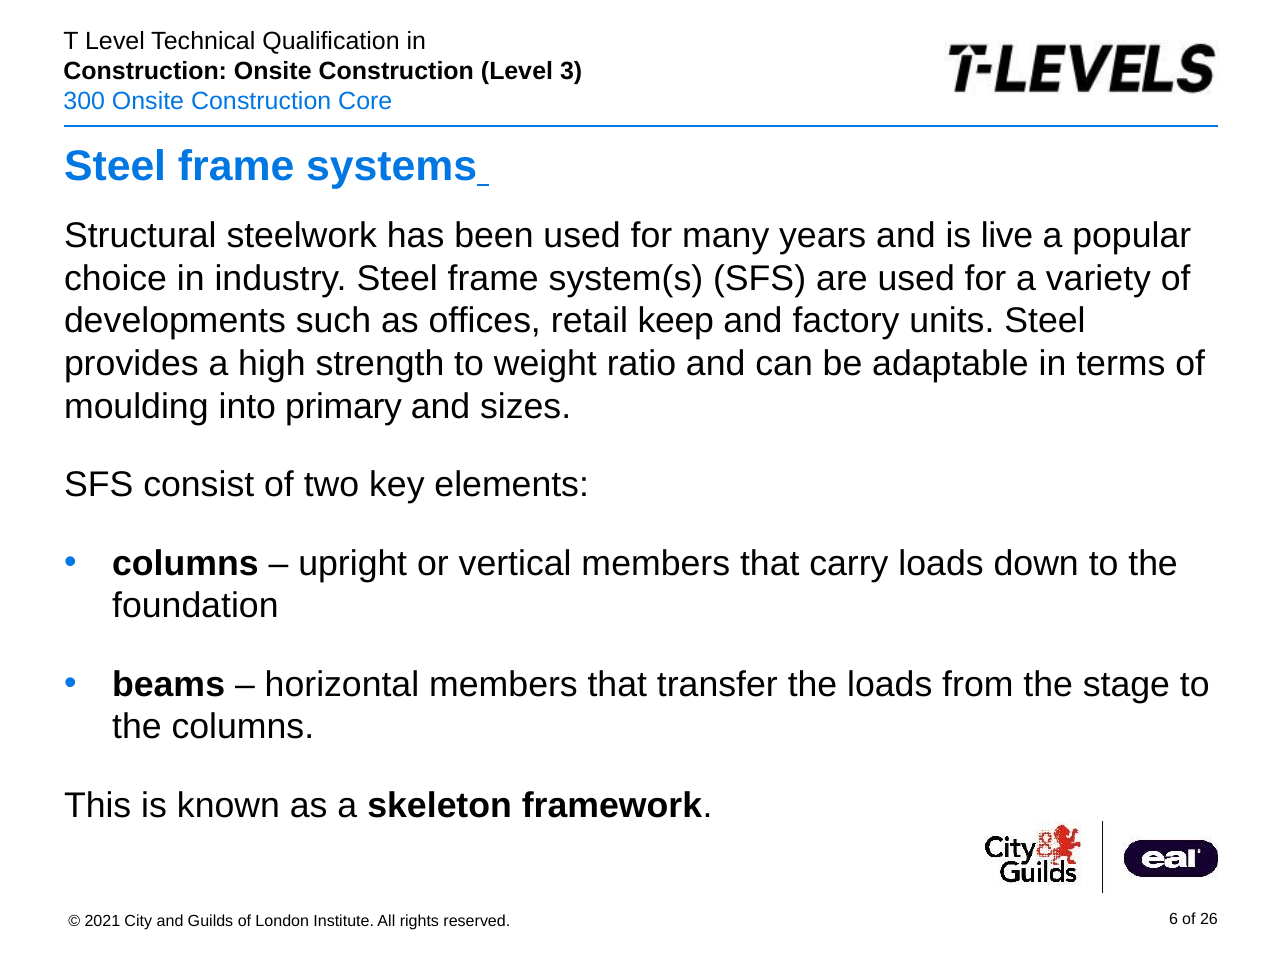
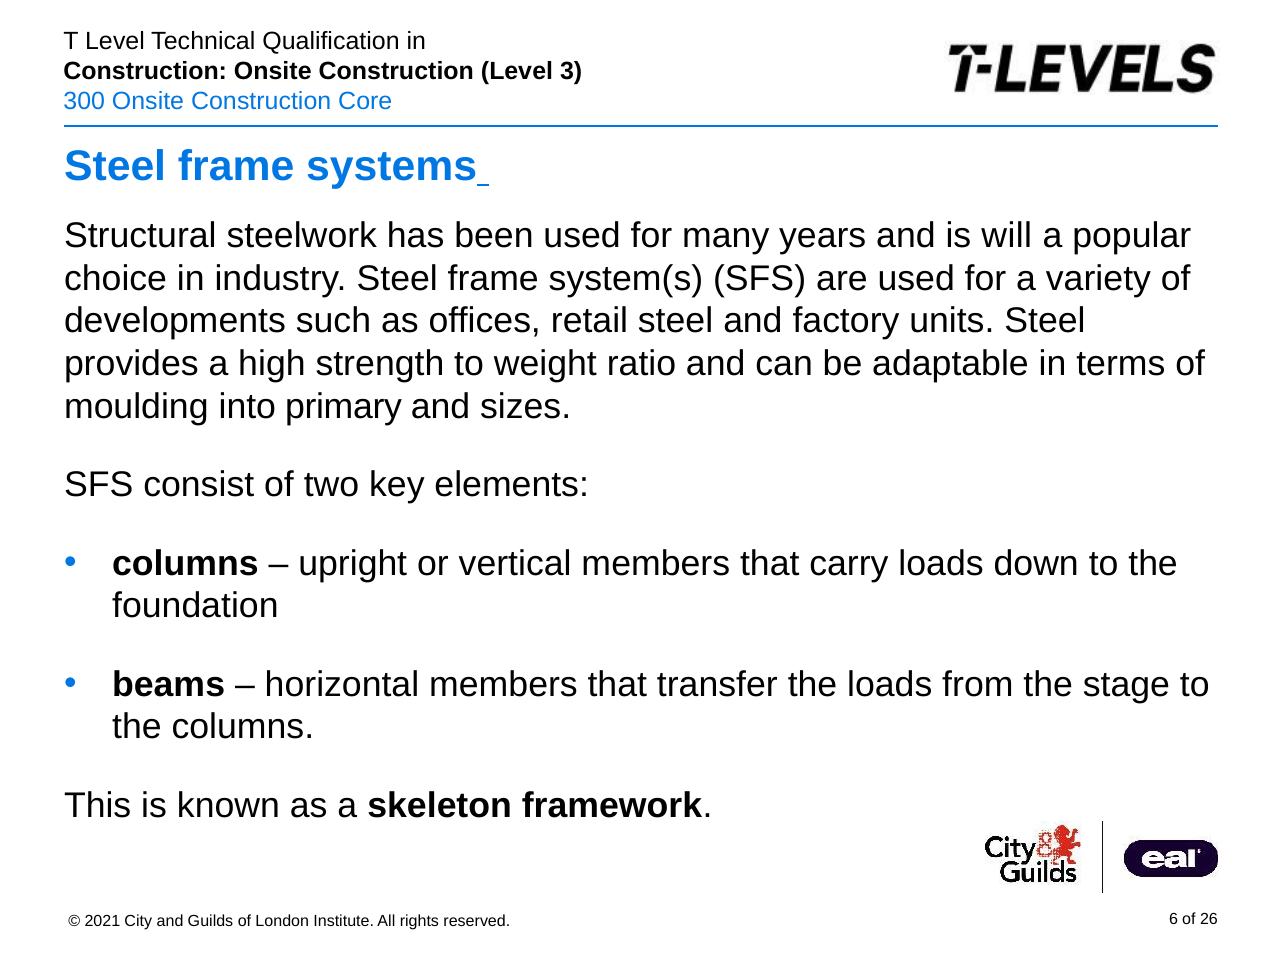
live: live -> will (1007, 236)
retail keep: keep -> steel (676, 321)
